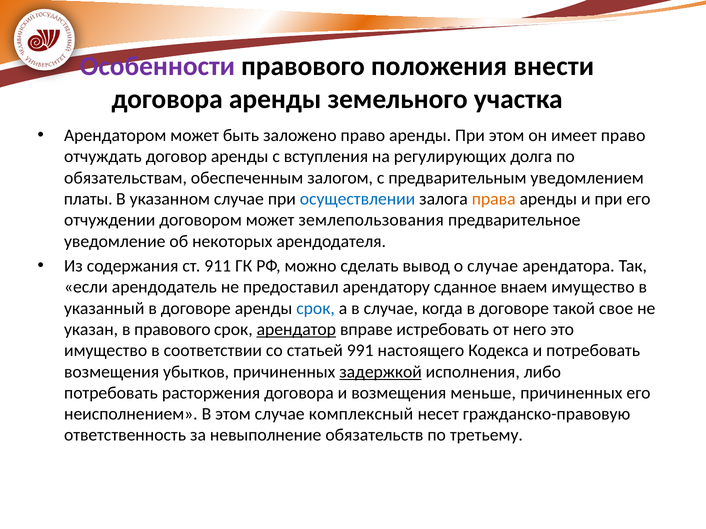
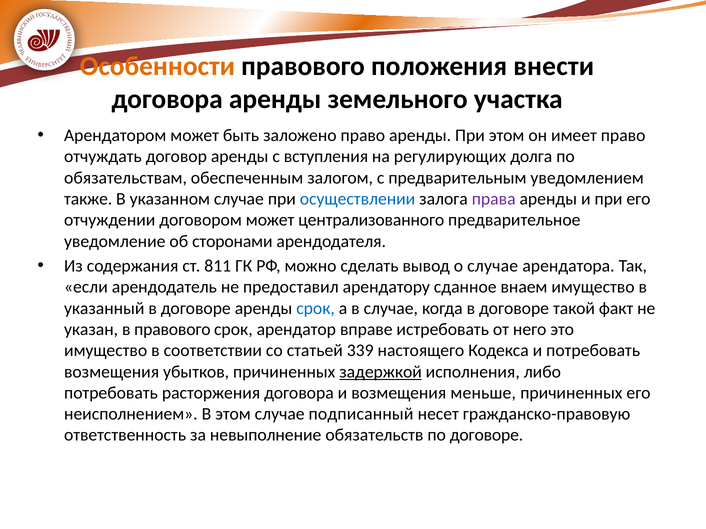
Особенности colour: purple -> orange (157, 66)
платы: платы -> также (88, 199)
права colour: orange -> purple (494, 199)
землепользования: землепользования -> централизованного (371, 220)
некоторых: некоторых -> сторонами (232, 241)
911: 911 -> 811 (218, 266)
свое: свое -> факт (616, 309)
арендатор underline: present -> none (296, 330)
991: 991 -> 339 (360, 351)
комплексный: комплексный -> подписанный (361, 414)
по третьему: третьему -> договоре (486, 436)
